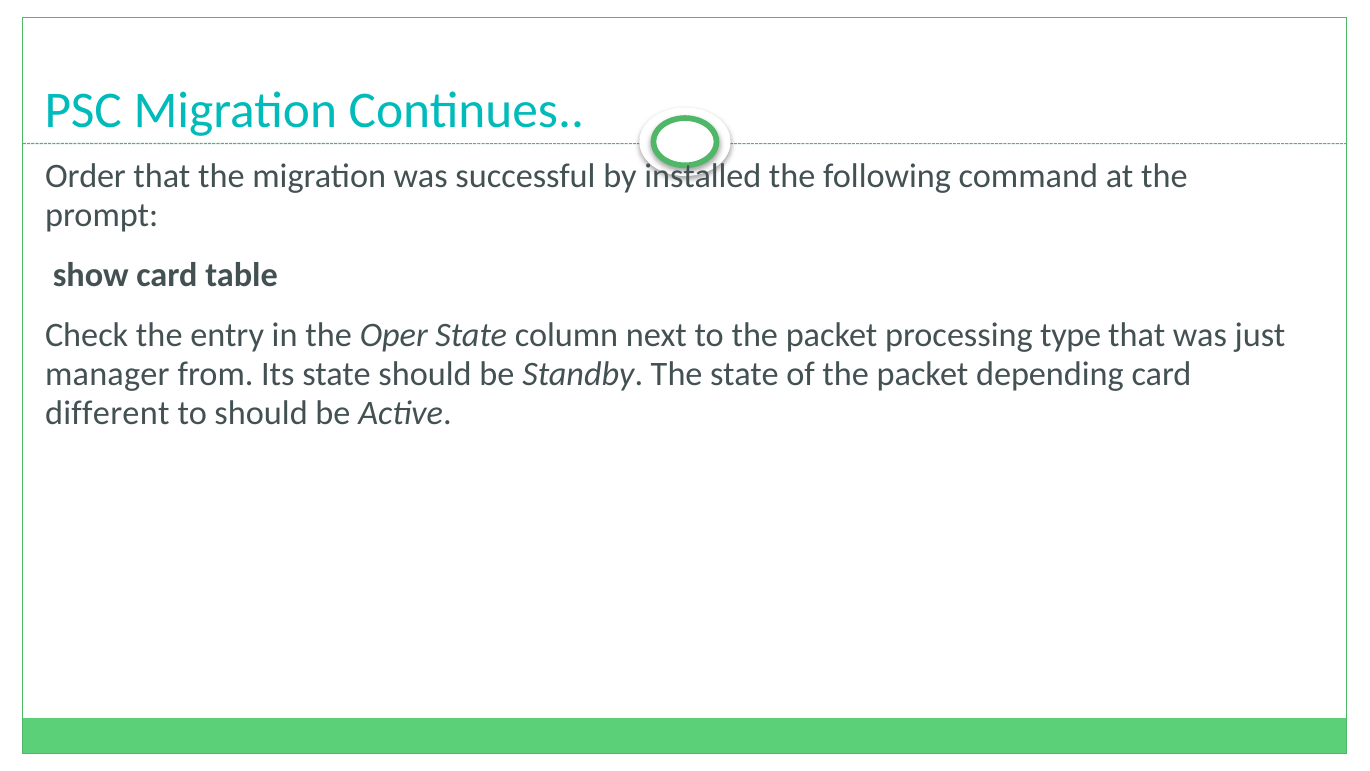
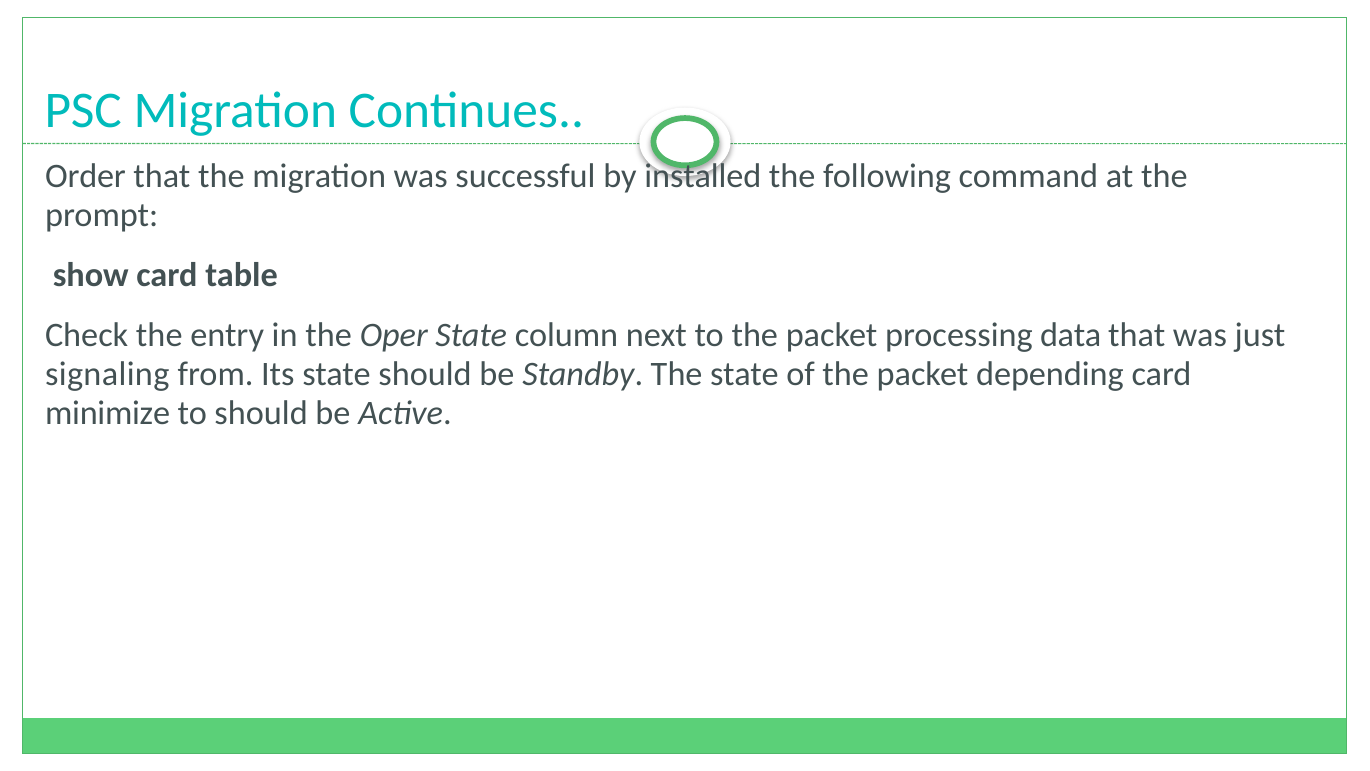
type: type -> data (1071, 335)
manager: manager -> signaling (107, 375)
different: different -> minimize (108, 414)
